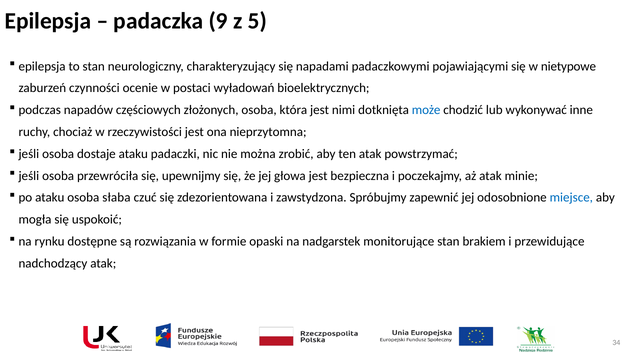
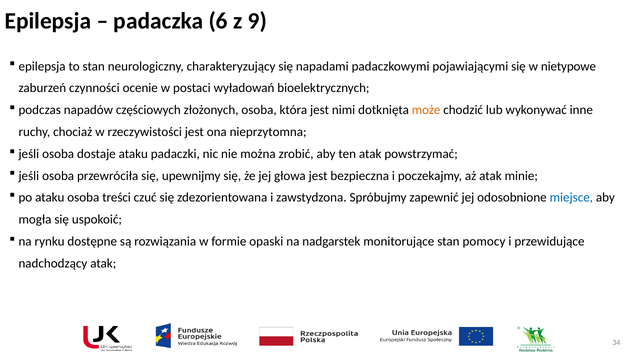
9: 9 -> 6 (218, 21)
5: 5 -> 9 (257, 21)
może colour: blue -> orange (426, 110)
słaba: słaba -> treści (117, 197)
brakiem: brakiem -> pomocy (484, 241)
